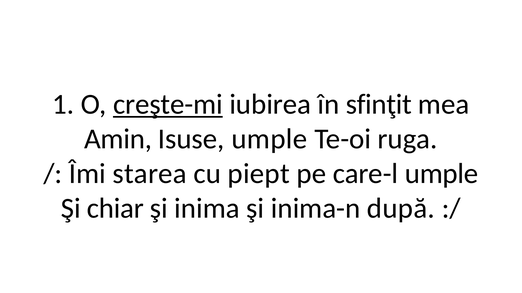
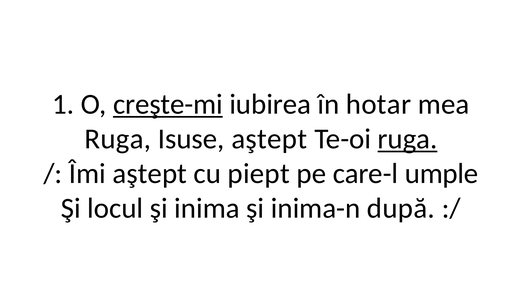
sfinţit: sfinţit -> hotar (379, 104)
Amin: Amin -> Ruga (118, 139)
Isuse umple: umple -> aştept (269, 139)
ruga underline: none -> present (407, 139)
Îmi starea: starea -> aştept (150, 174)
chiar: chiar -> locul (115, 209)
